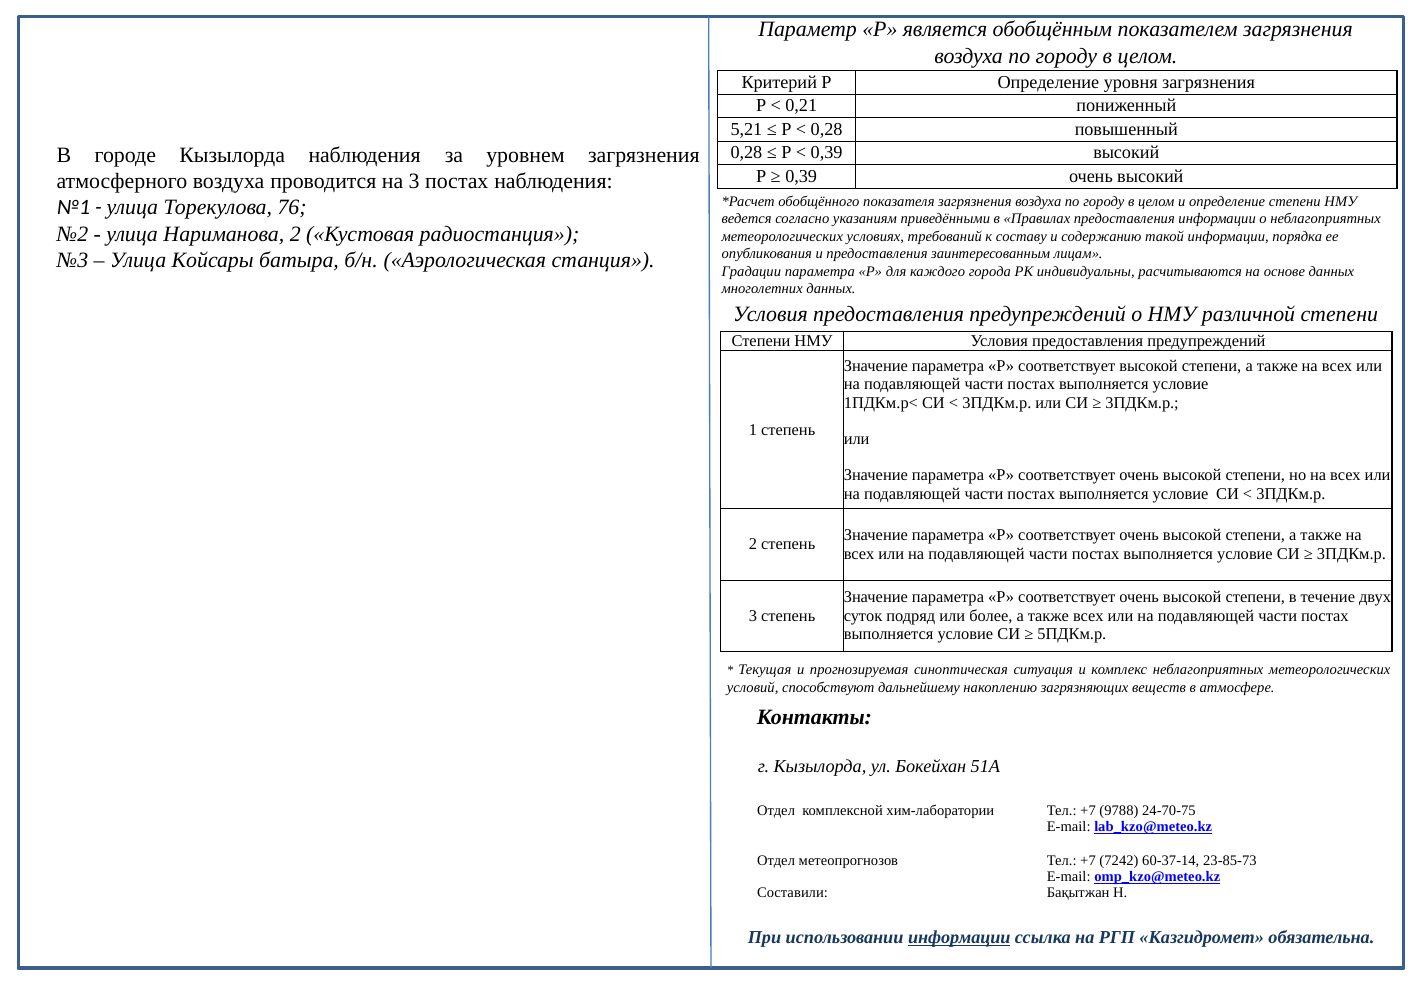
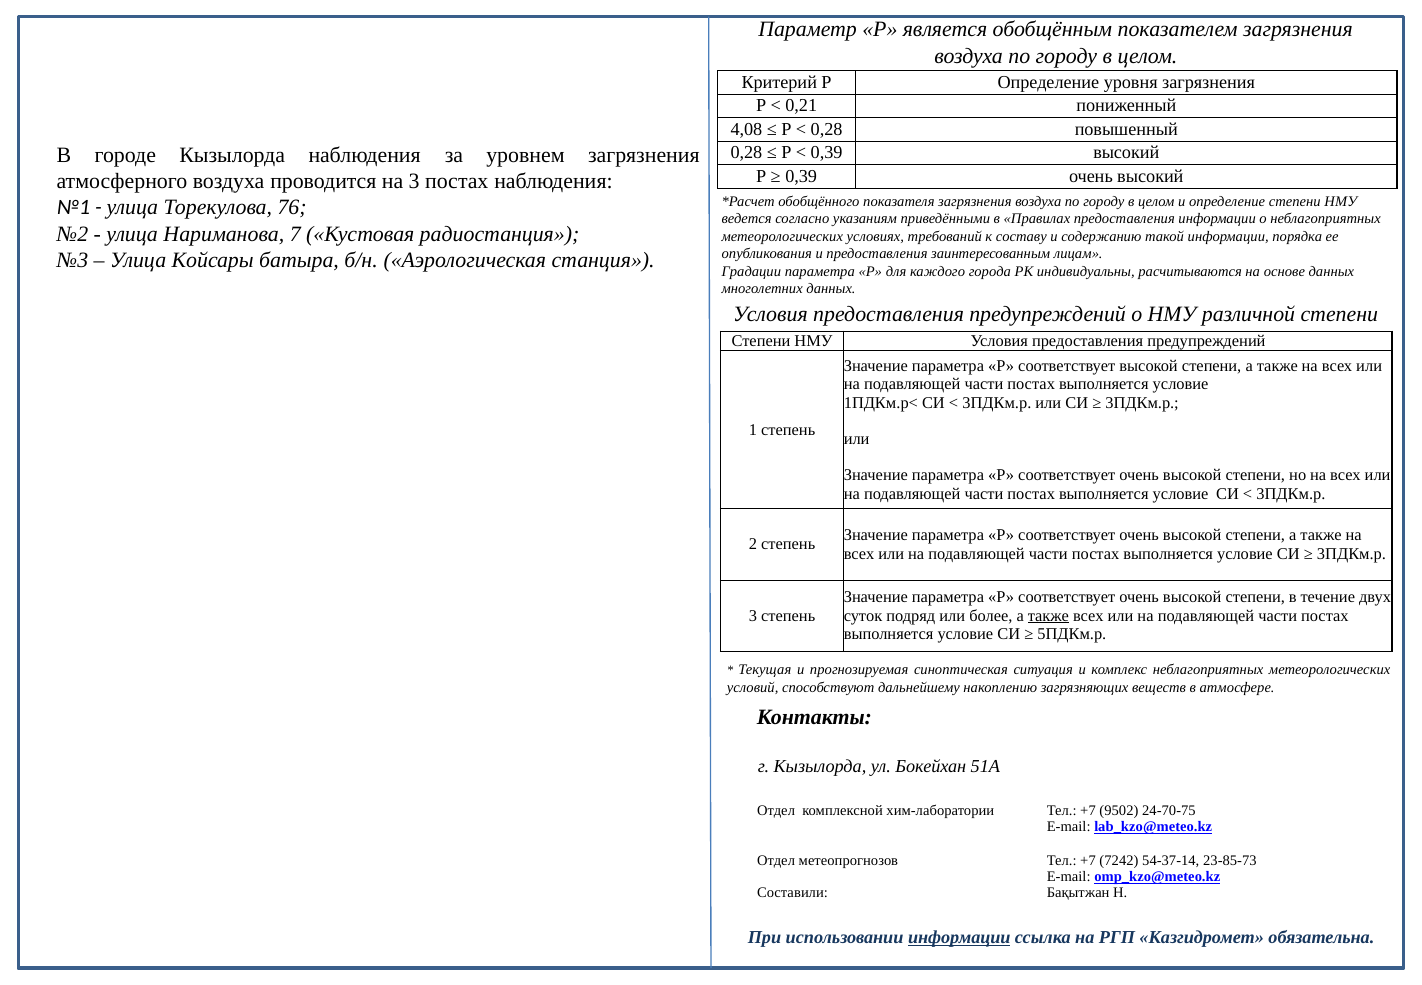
5,21: 5,21 -> 4,08 (746, 129)
Нариманова 2: 2 -> 7 (295, 234)
также underline: none -> present (1048, 615)
9788: 9788 -> 9502 (1119, 810)
60-37-14: 60-37-14 -> 54-37-14 (1171, 860)
